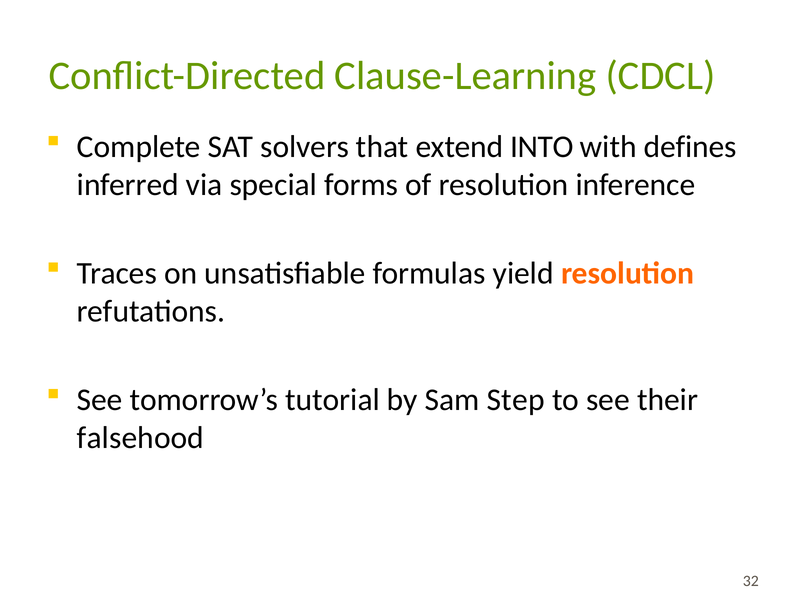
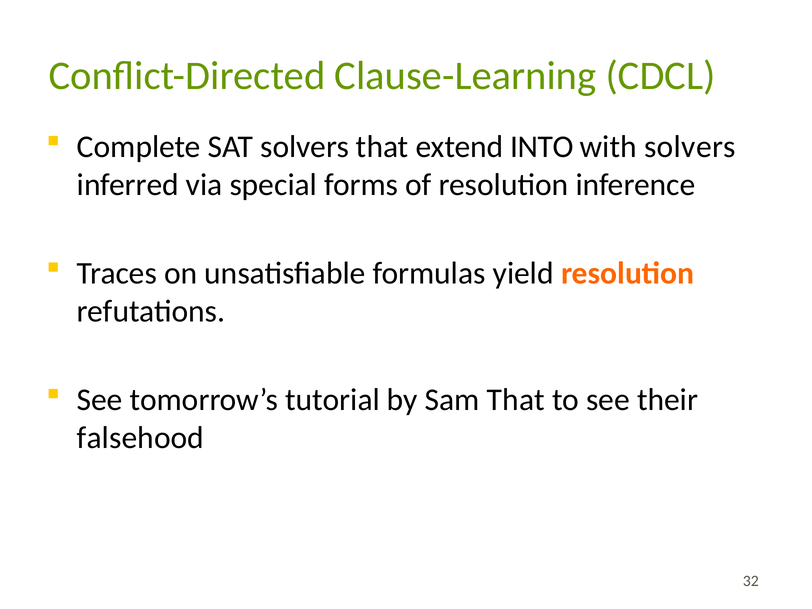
with defines: defines -> solvers (690, 147)
Sam Step: Step -> That (516, 400)
